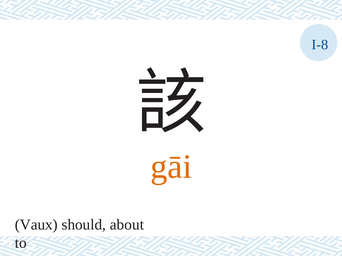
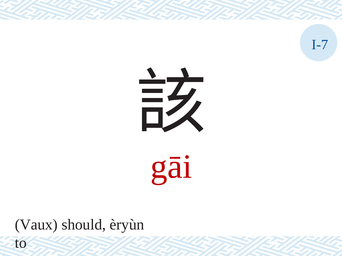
I-8: I-8 -> I-7 (320, 45)
gāi colour: orange -> red (171, 167)
about: about -> èryùn (127, 225)
